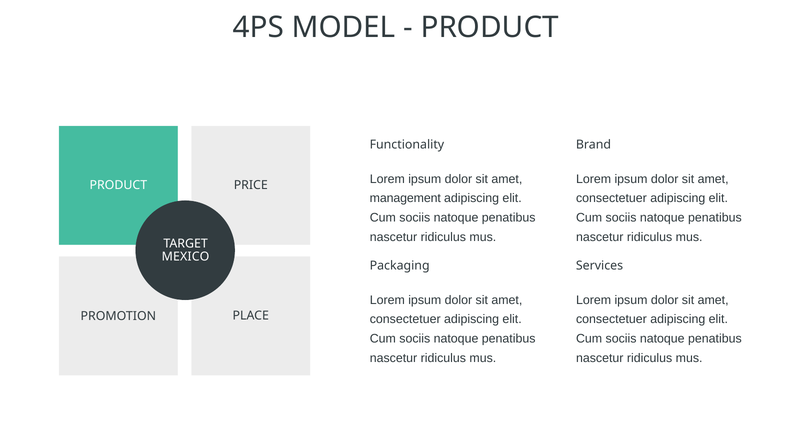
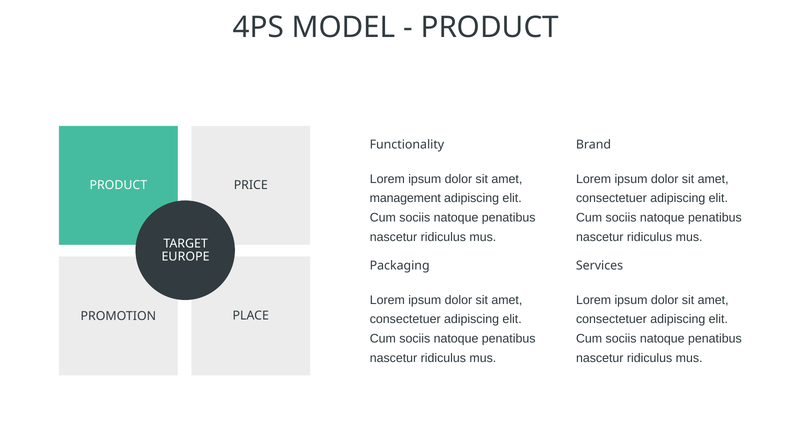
MEXICO: MEXICO -> EUROPE (186, 257)
